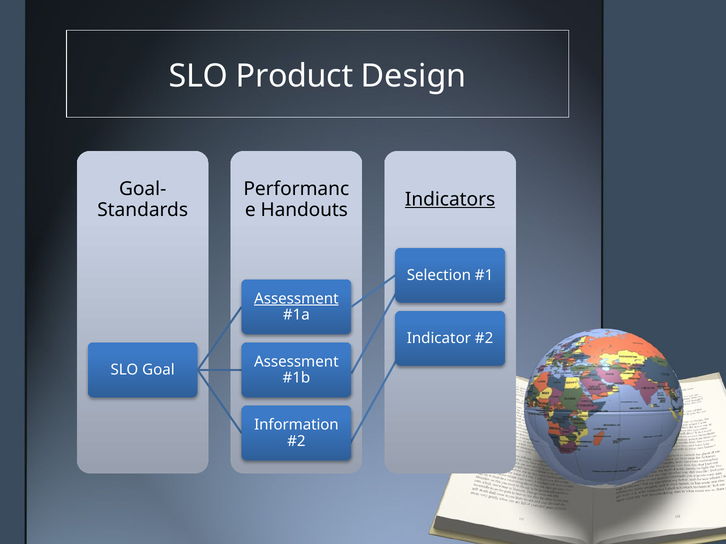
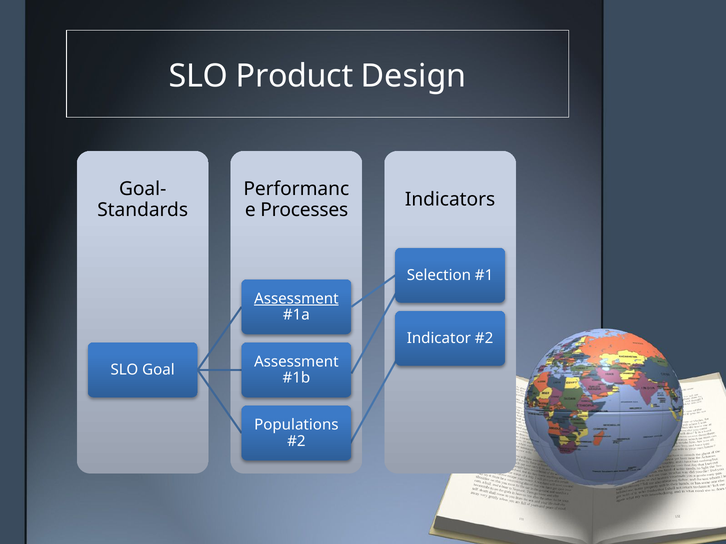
Indicators underline: present -> none (450, 200)
Handouts: Handouts -> Processes (304, 210)
Information: Information -> Populations (296, 425)
